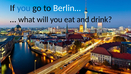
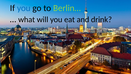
Berlin… colour: white -> light green (67, 8)
